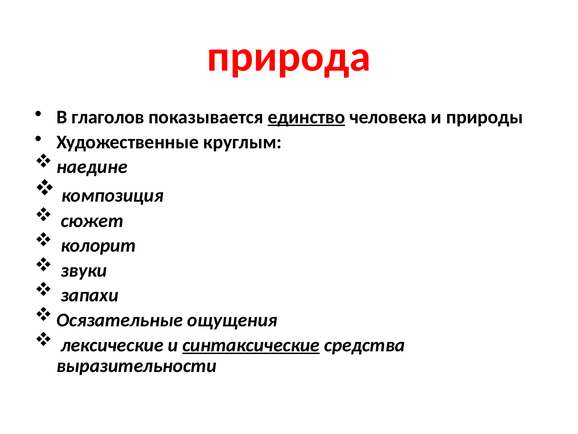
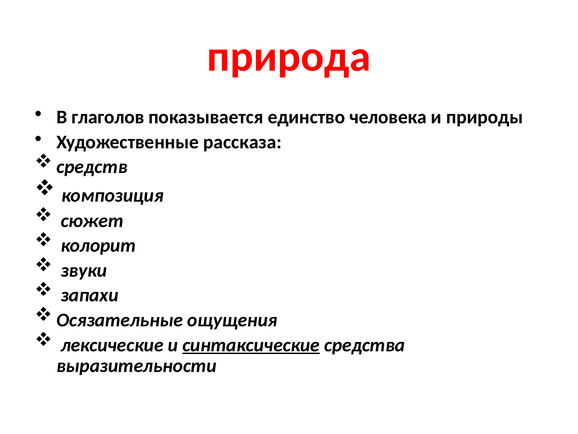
единство underline: present -> none (306, 117)
круглым: круглым -> рассказа (242, 142)
наедине: наедине -> средств (92, 167)
